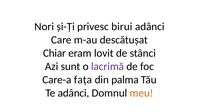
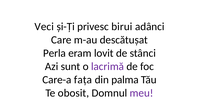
Nori: Nori -> Veci (44, 27)
Chiar: Chiar -> Perla (54, 53)
Te adânci: adânci -> obosit (73, 93)
meu colour: orange -> purple (142, 93)
